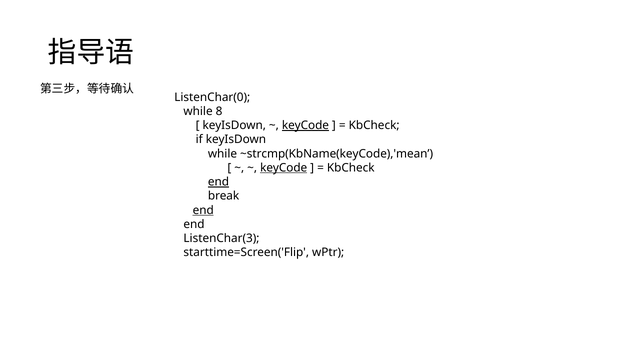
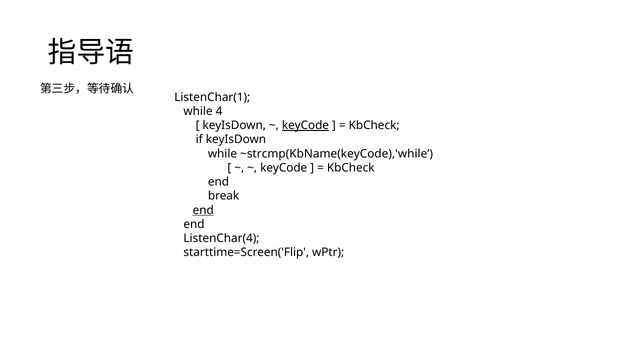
ListenChar(0: ListenChar(0 -> ListenChar(1 (212, 97)
8: 8 -> 4 (219, 111)
~strcmp(KbName(keyCode),'mean: ~strcmp(KbName(keyCode),'mean -> ~strcmp(KbName(keyCode),'while (337, 154)
keyCode underline: present -> none (284, 168)
end underline: present -> none (218, 182)
ListenChar(3: ListenChar(3 -> ListenChar(4 (221, 238)
